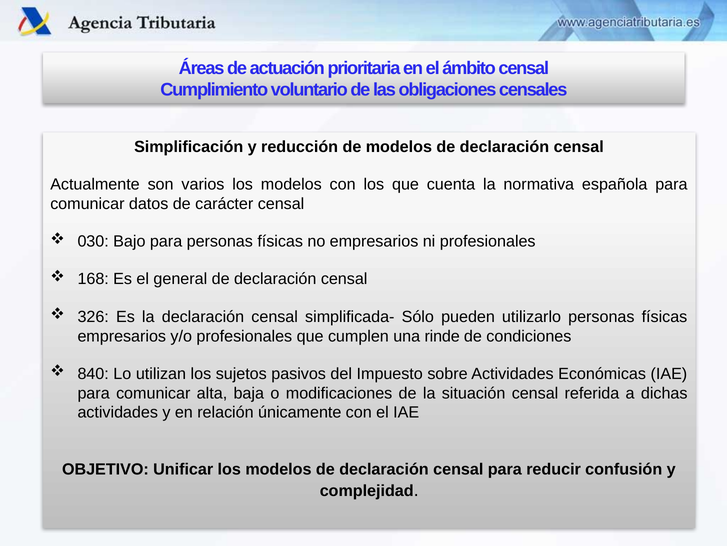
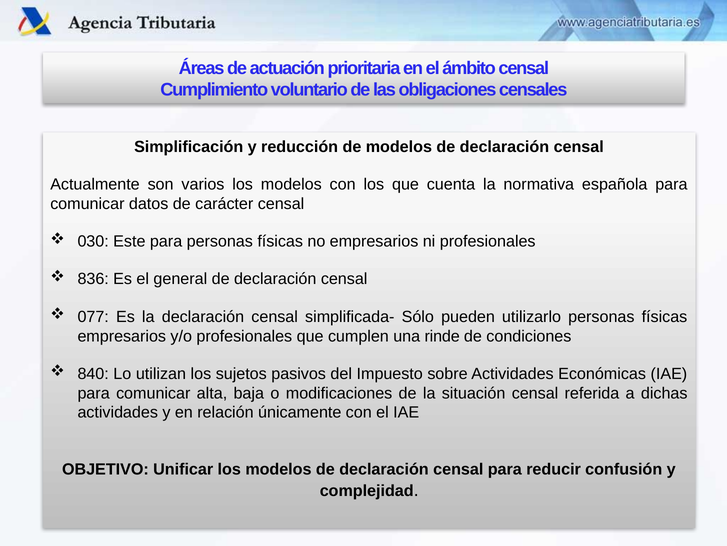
Bajo: Bajo -> Este (129, 241)
168: 168 -> 836 (93, 279)
326: 326 -> 077 (93, 316)
